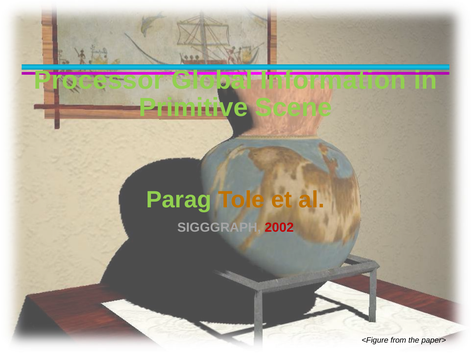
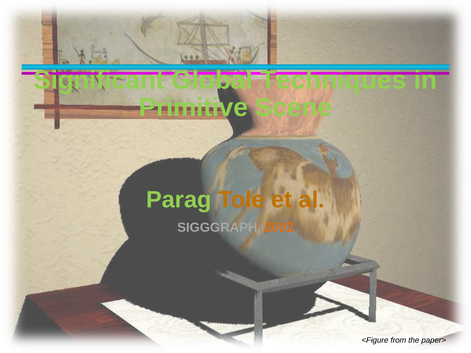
Processor: Processor -> Significant (99, 80)
Information: Information -> Techniques (333, 80)
2002 colour: red -> orange (279, 228)
